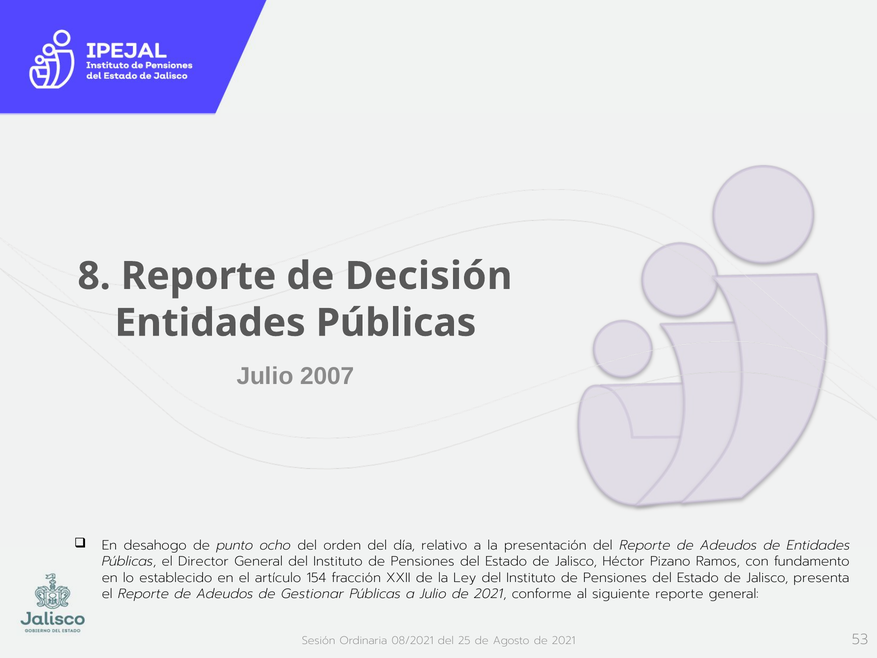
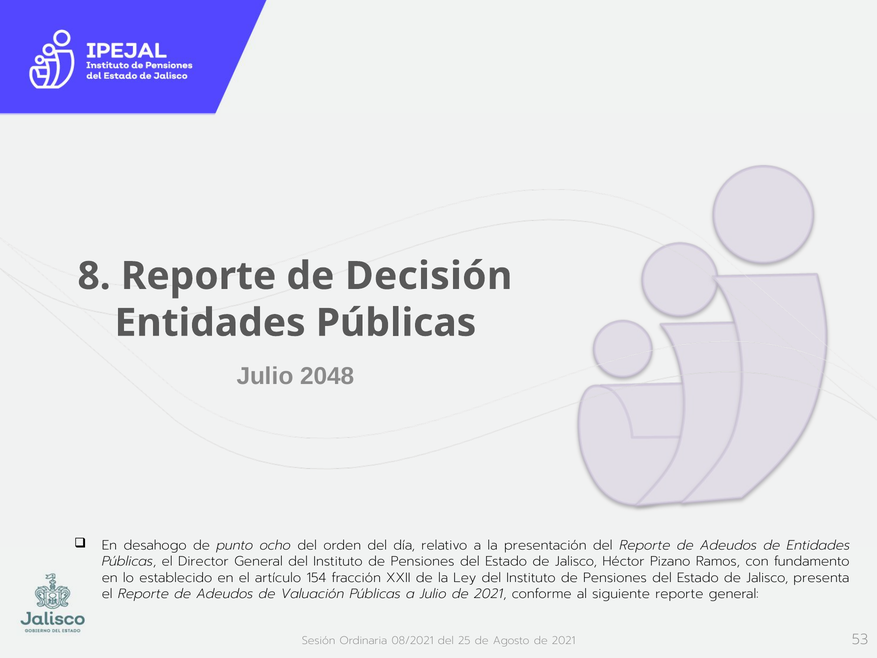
2007: 2007 -> 2048 (327, 376)
Gestionar: Gestionar -> Valuación (312, 593)
